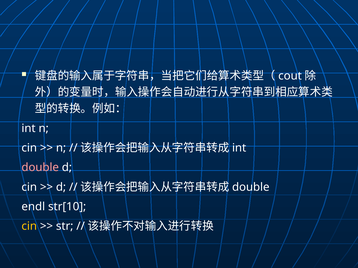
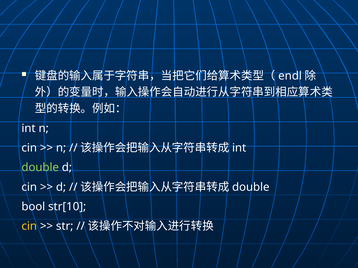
cout: cout -> endl (290, 76)
double colour: pink -> light green (40, 168)
endl: endl -> bool (33, 207)
